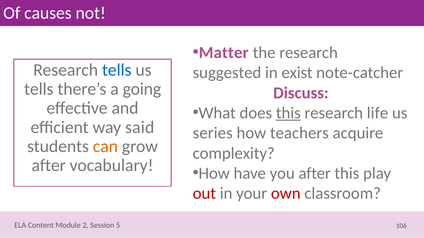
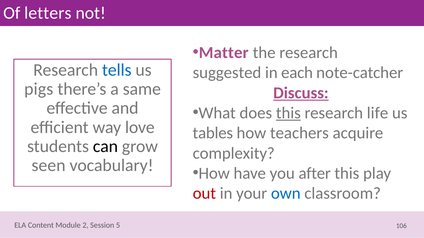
causes: causes -> letters (48, 13)
exist: exist -> each (297, 73)
tells: tells -> pigs (39, 89)
going: going -> same (142, 89)
Discuss underline: none -> present (301, 93)
said: said -> love (140, 127)
series: series -> tables (213, 133)
can colour: orange -> black (105, 147)
after: after -> seen (49, 166)
own colour: red -> blue (286, 194)
